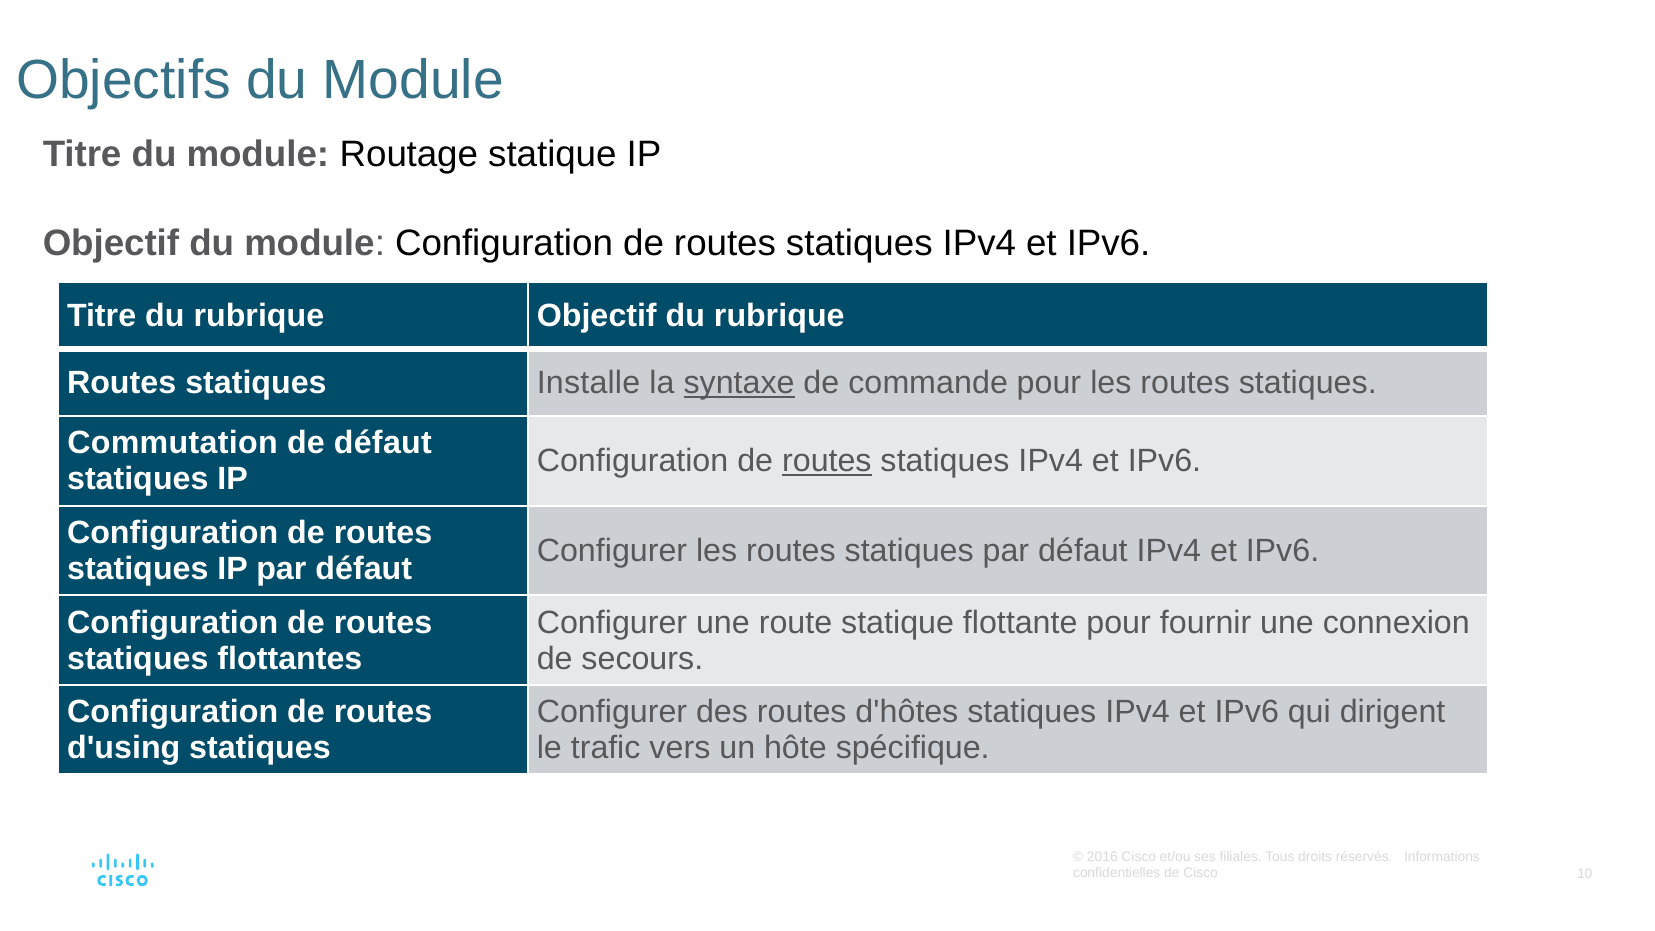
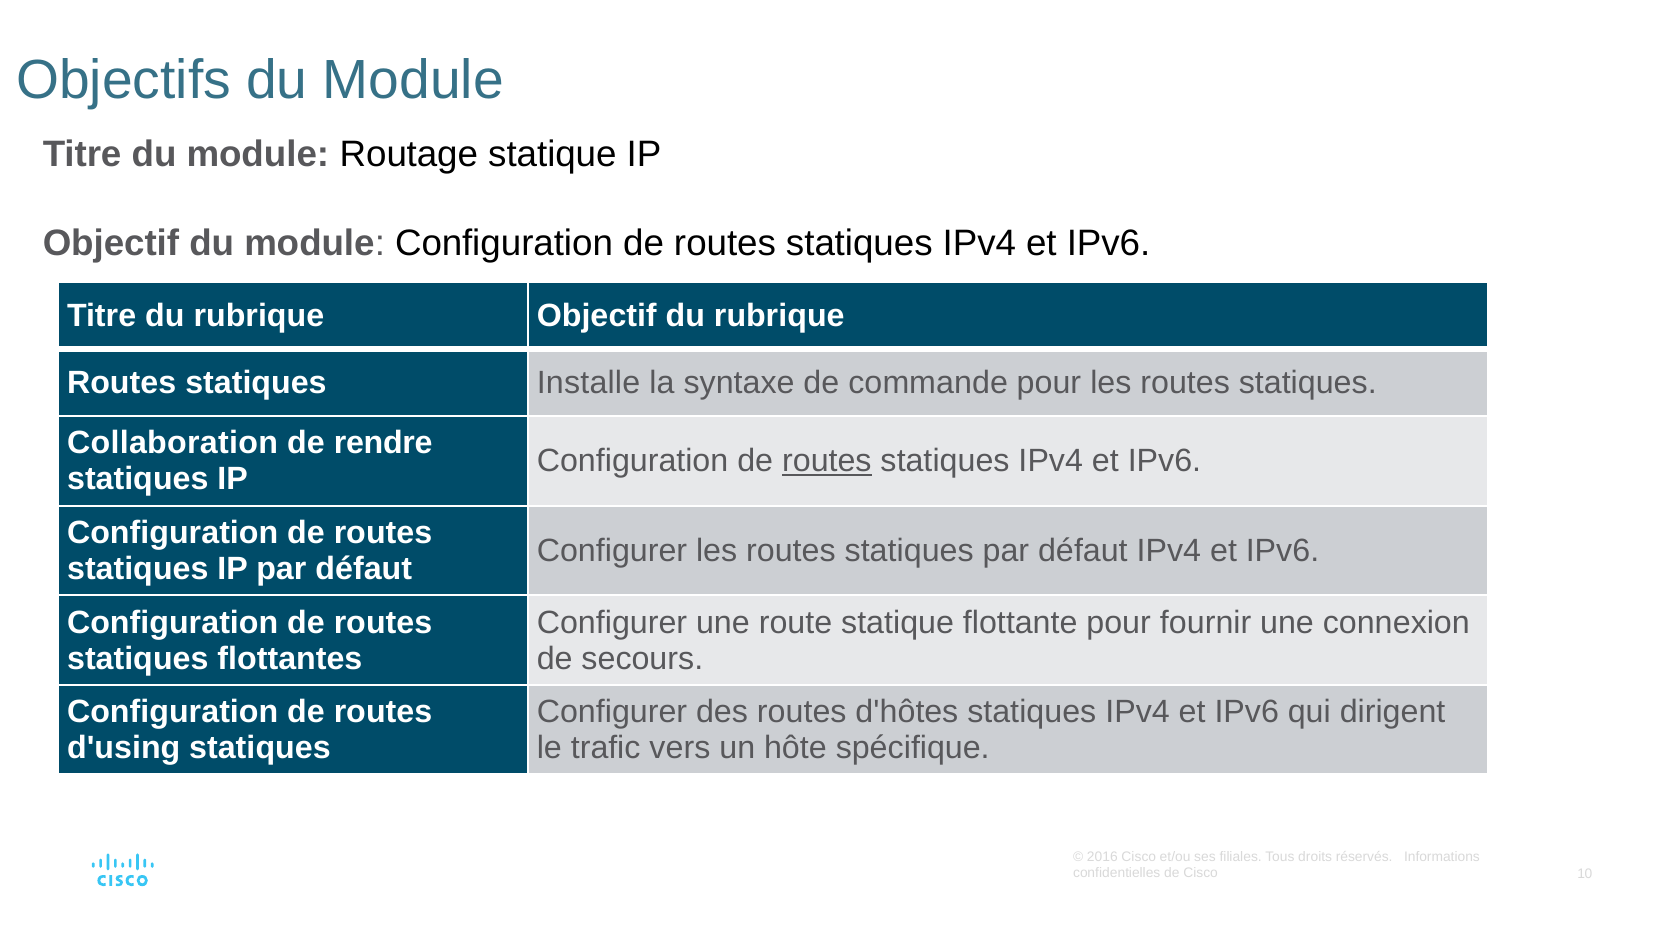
syntaxe underline: present -> none (739, 383)
Commutation: Commutation -> Collaboration (173, 443)
de défaut: défaut -> rendre (383, 443)
